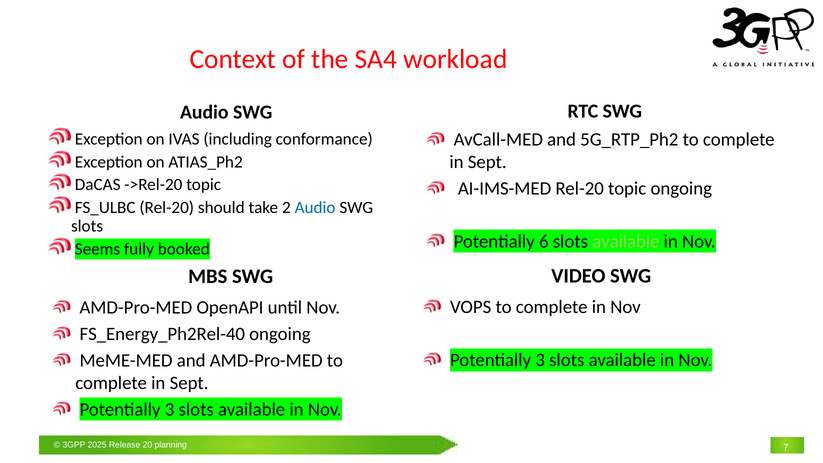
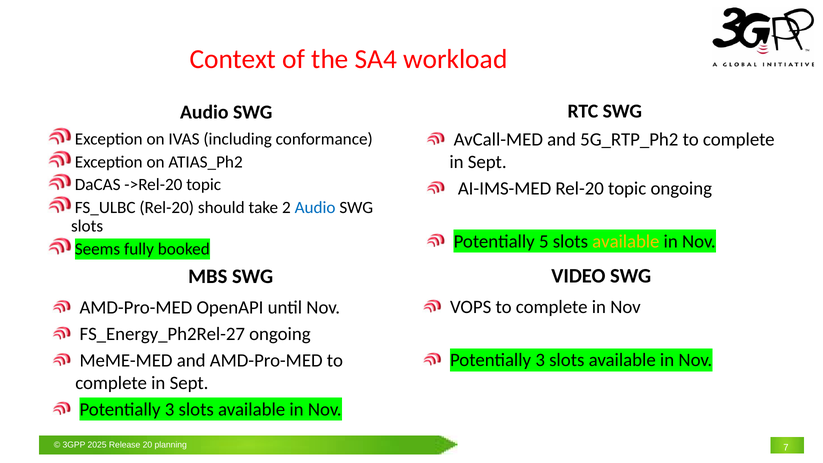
6: 6 -> 5 (544, 241)
available colour: light green -> yellow (626, 241)
FS_Energy_Ph2Rel-40: FS_Energy_Ph2Rel-40 -> FS_Energy_Ph2Rel-27 (162, 334)
